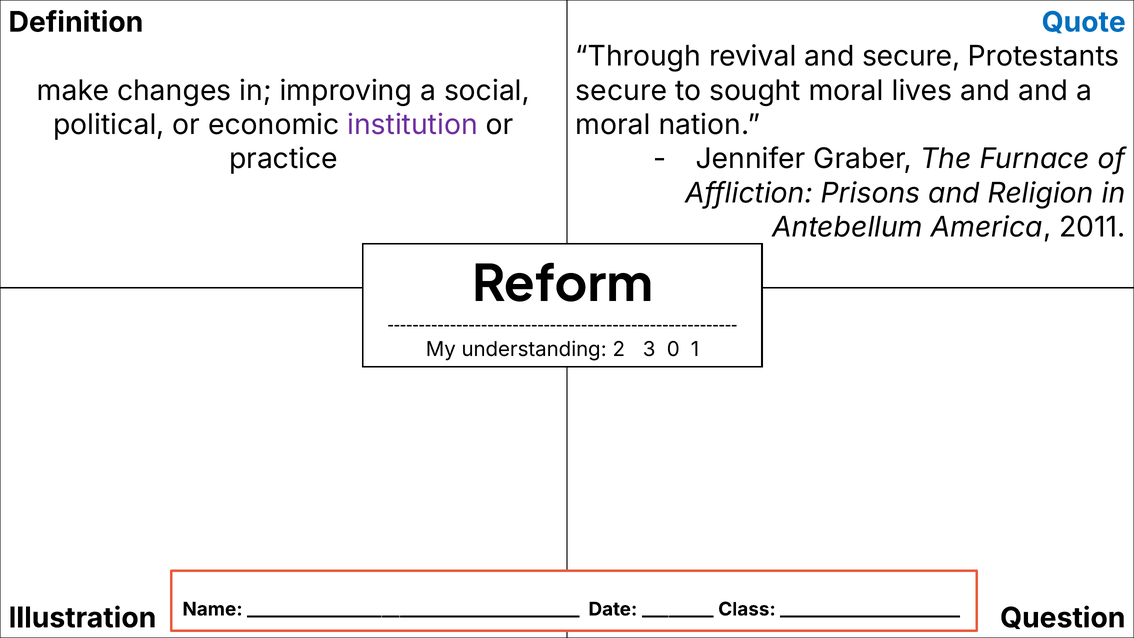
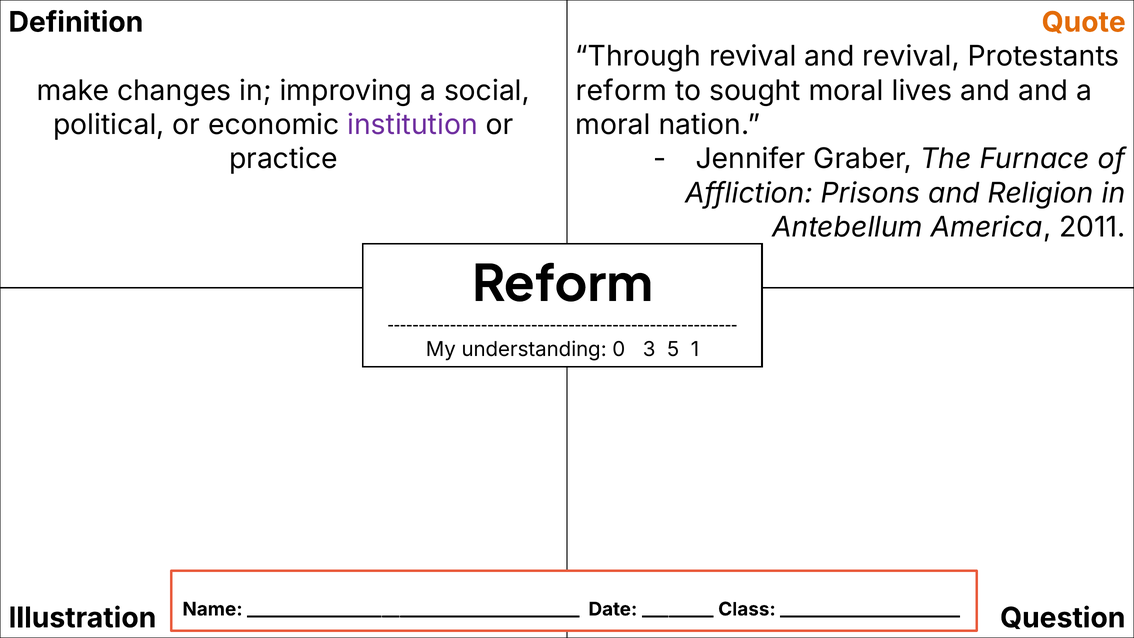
Quote colour: blue -> orange (1084, 22)
and secure: secure -> revival (911, 56)
secure: secure -> reform (621, 91)
2: 2 -> 0 (619, 349)
0: 0 -> 5 (673, 349)
